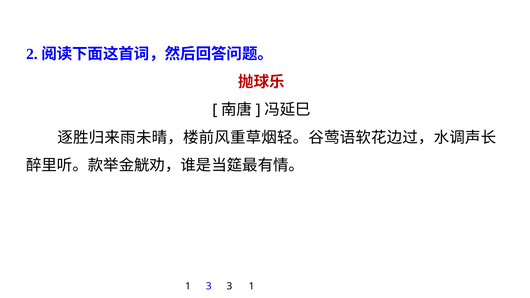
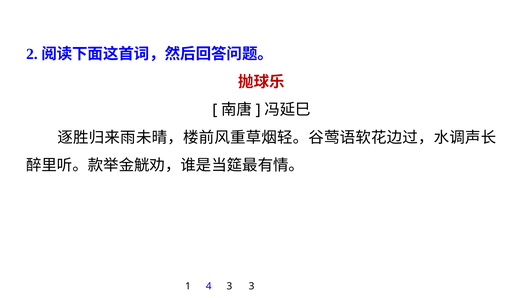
1 3: 3 -> 4 (209, 287)
3 1: 1 -> 3 (252, 287)
